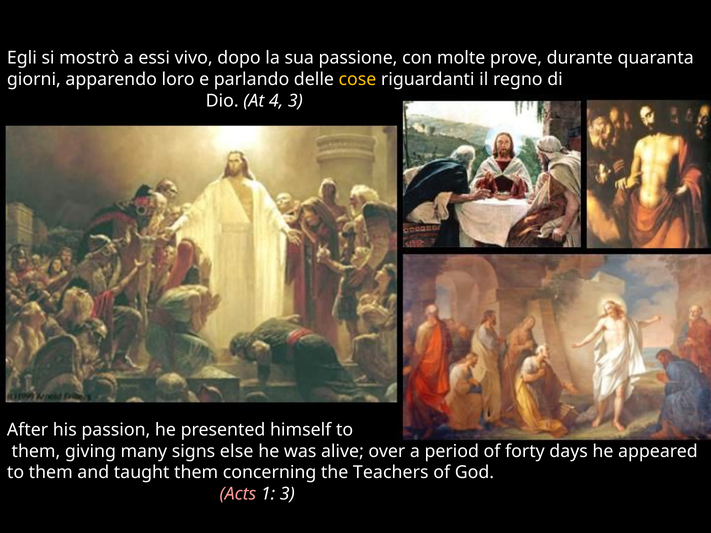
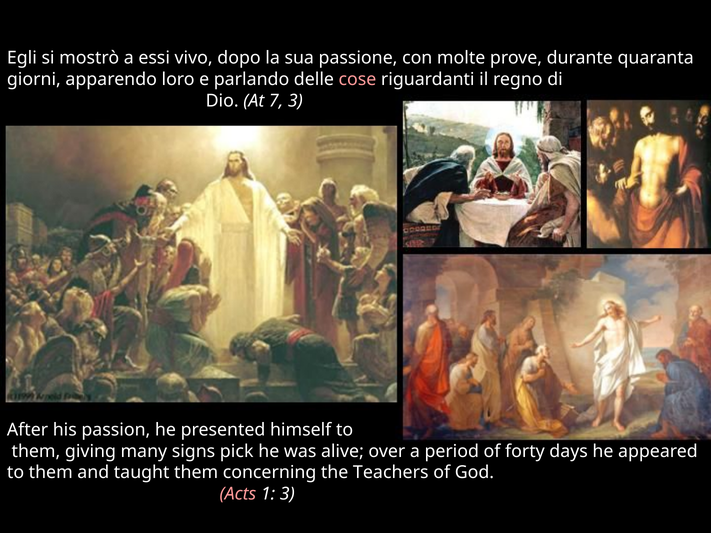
cose colour: yellow -> pink (357, 79)
4: 4 -> 7 (276, 101)
else: else -> pick (237, 451)
